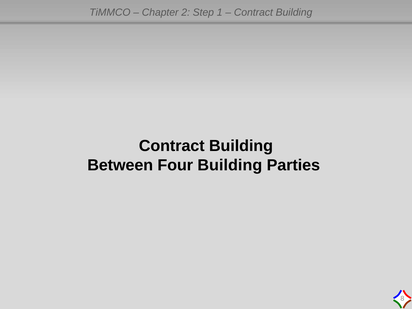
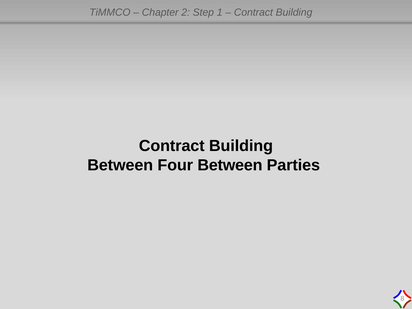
Four Building: Building -> Between (230, 165)
